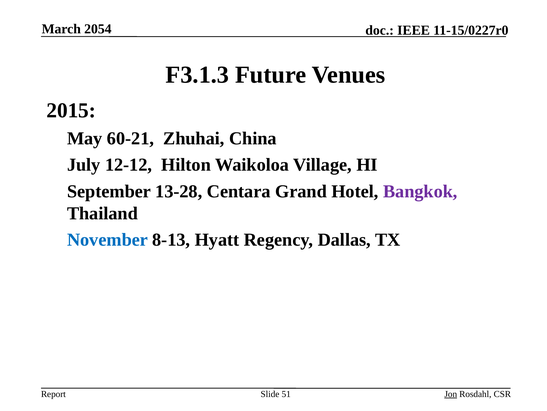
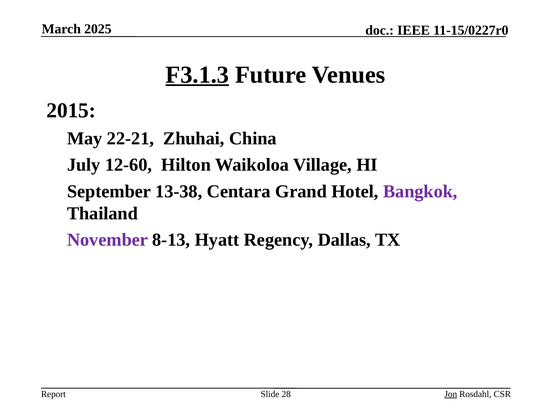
2054: 2054 -> 2025 (98, 29)
F3.1.3 underline: none -> present (197, 75)
60-21: 60-21 -> 22-21 (131, 138)
12-12: 12-12 -> 12-60 (129, 165)
13-28: 13-28 -> 13-38 (179, 191)
November colour: blue -> purple (108, 239)
51: 51 -> 28 (286, 393)
